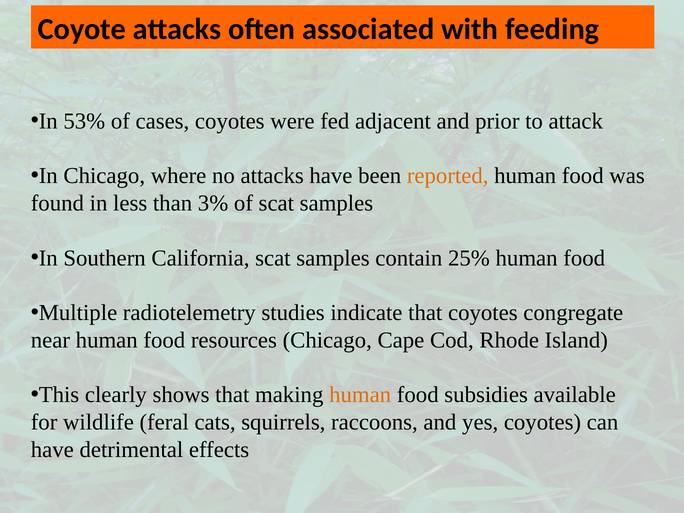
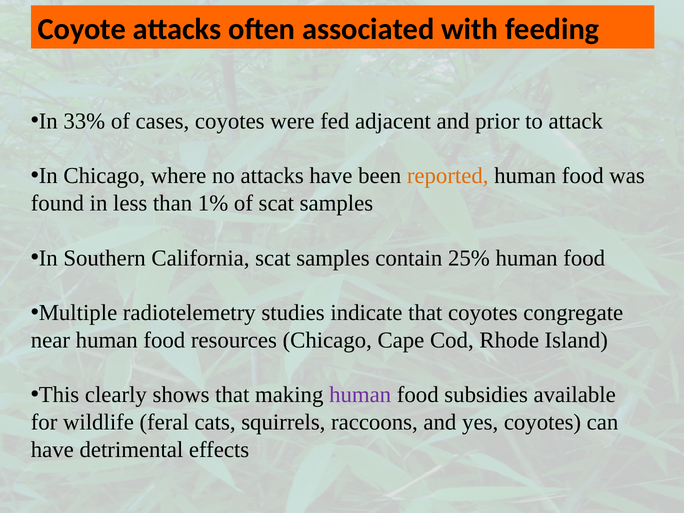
53%: 53% -> 33% (84, 121)
3%: 3% -> 1% (213, 203)
human colour: orange -> purple (360, 395)
